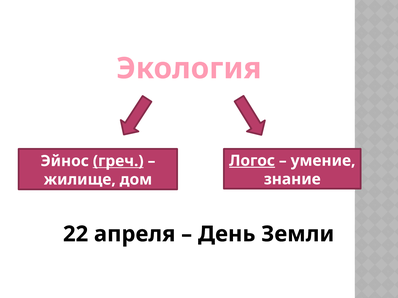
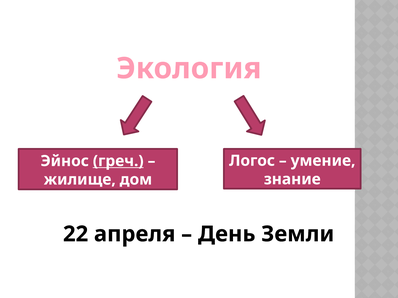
Логос underline: present -> none (252, 161)
